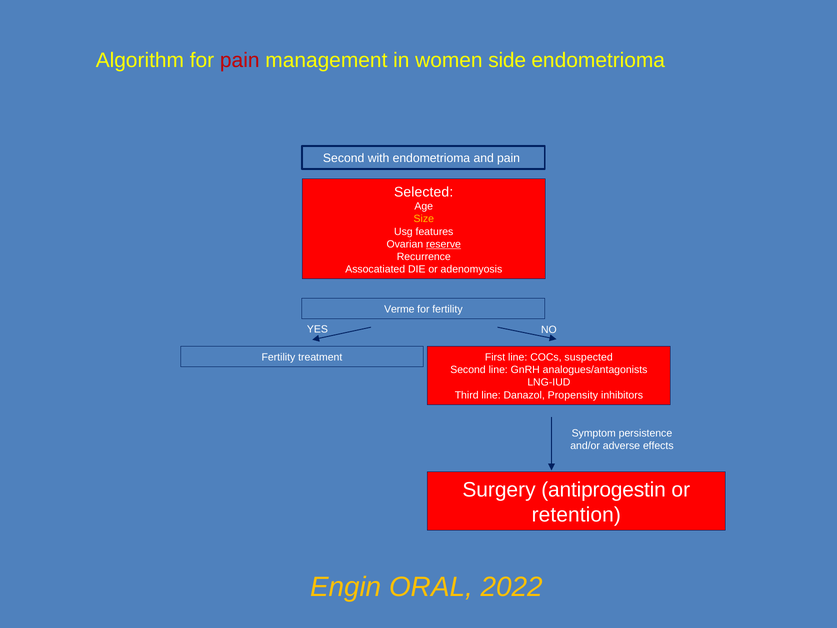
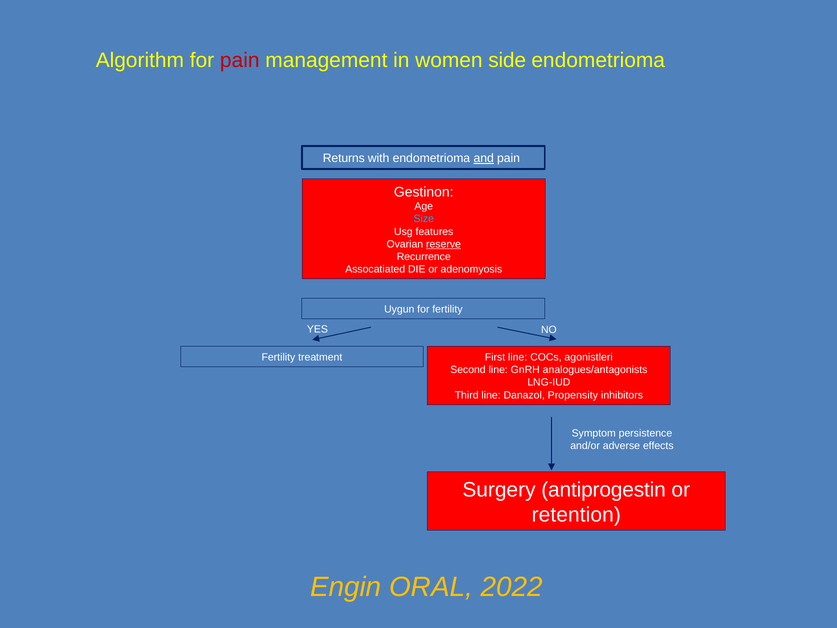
Second: Second -> Returns (344, 158)
and underline: none -> present (484, 158)
Selected: Selected -> Gestinon (424, 192)
Size colour: yellow -> light blue (424, 219)
Verme: Verme -> Uygun (399, 309)
suspected: suspected -> agonistleri (589, 357)
